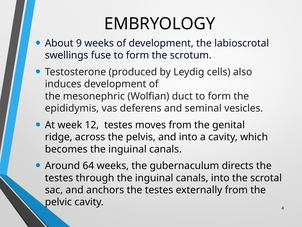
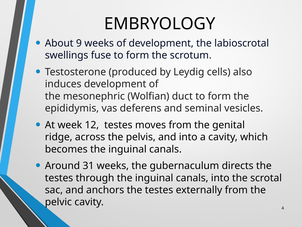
64: 64 -> 31 (88, 165)
